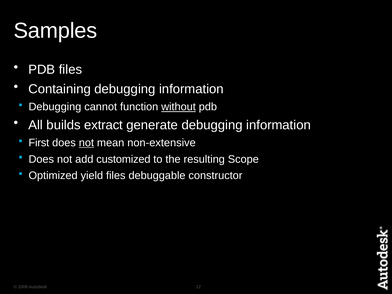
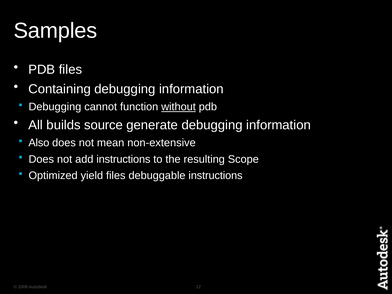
extract: extract -> source (104, 125)
First: First -> Also (39, 143)
not underline: present -> none (86, 143)
add customized: customized -> instructions (123, 159)
debuggable constructor: constructor -> instructions (216, 176)
